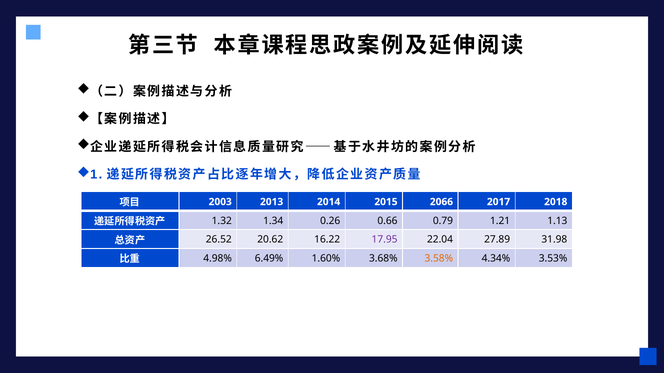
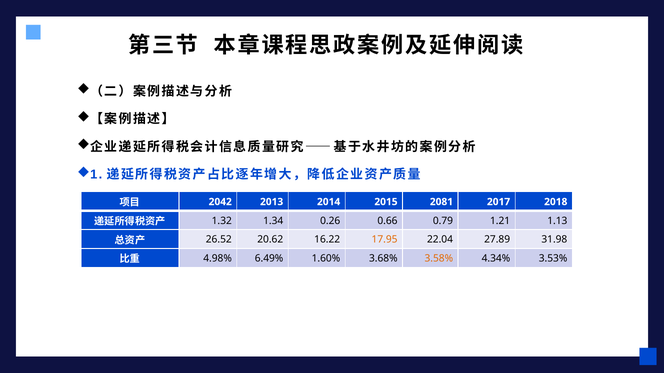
2003: 2003 -> 2042 (220, 202)
2066: 2066 -> 2081 (441, 202)
17.95 colour: purple -> orange (385, 240)
